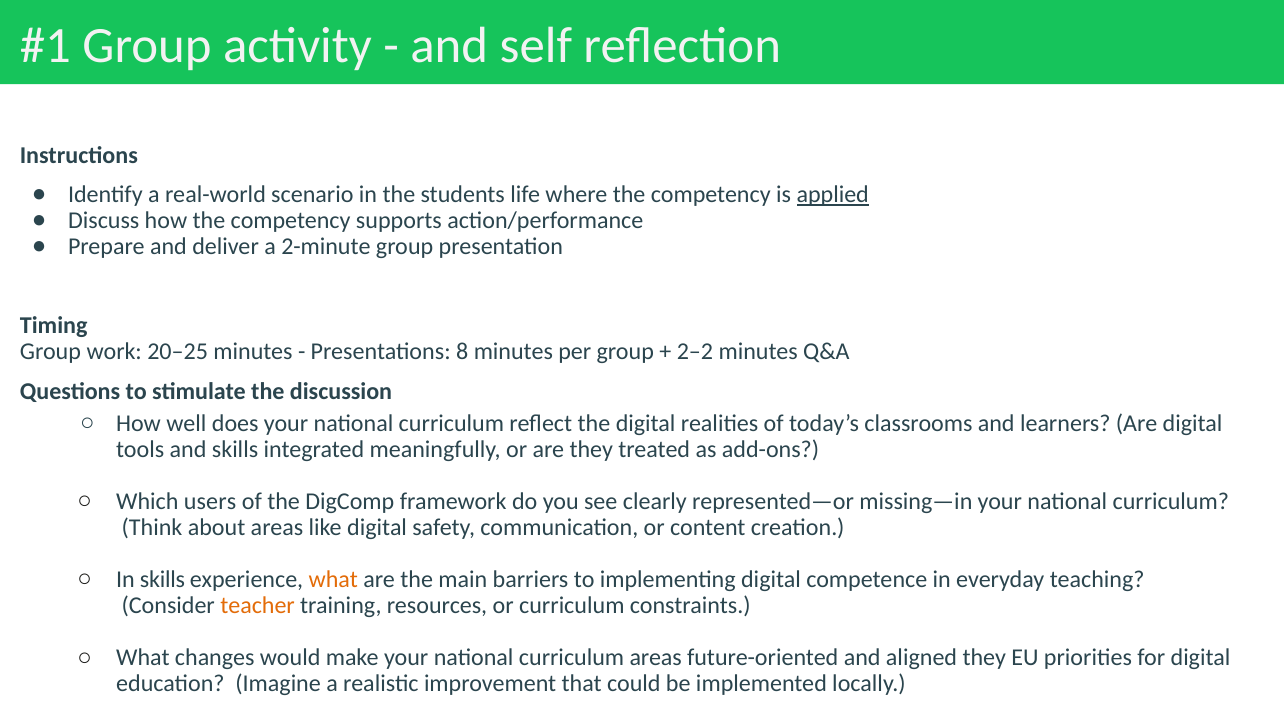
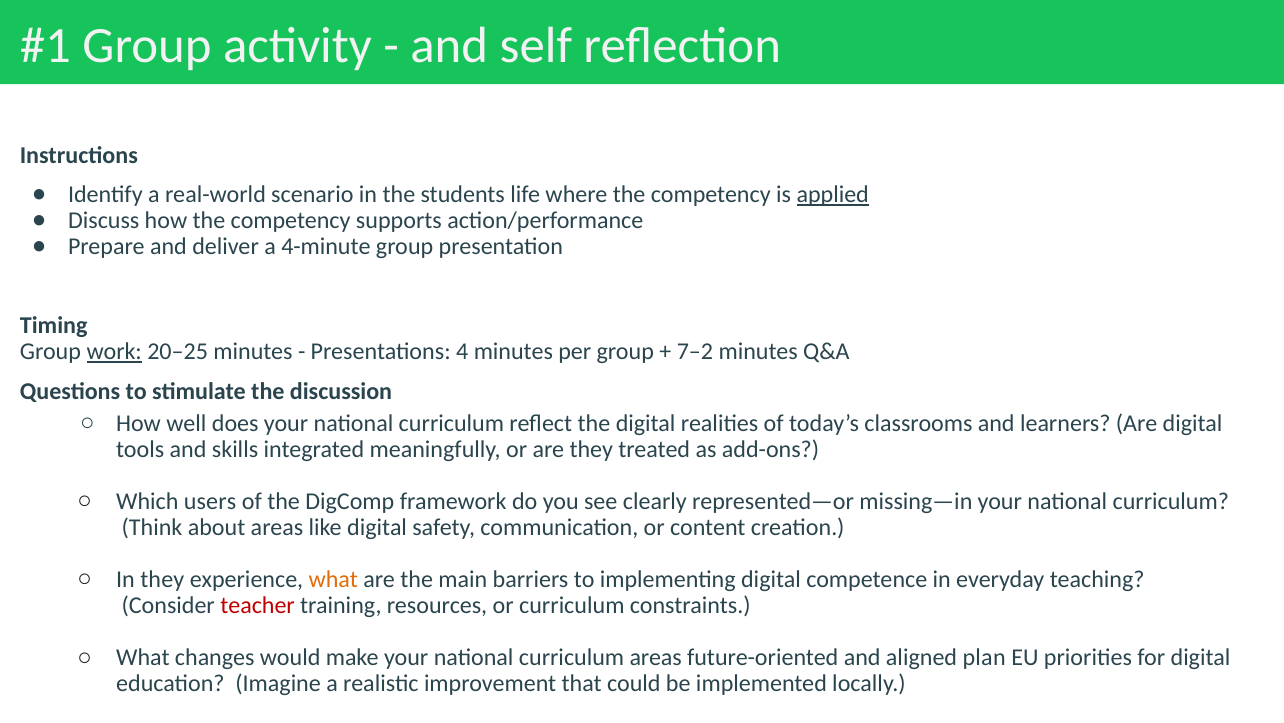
2-minute: 2-minute -> 4-minute (326, 247)
work underline: none -> present (114, 351)
8: 8 -> 4 (462, 351)
2–2: 2–2 -> 7–2 (695, 351)
In skills: skills -> they (162, 579)
teacher colour: orange -> red (258, 605)
aligned they: they -> plan (984, 657)
